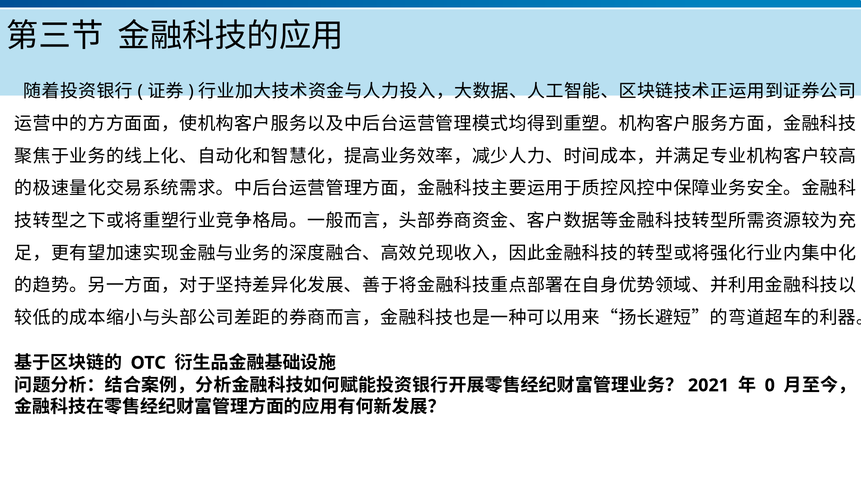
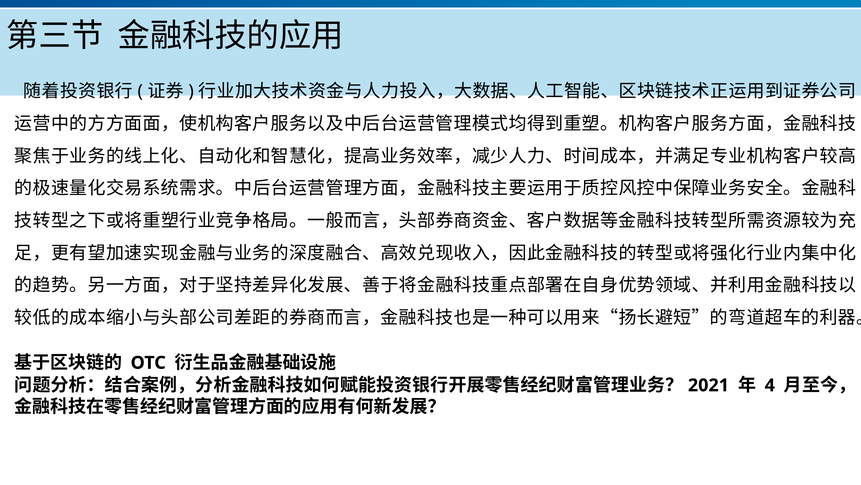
0: 0 -> 4 (770, 385)
